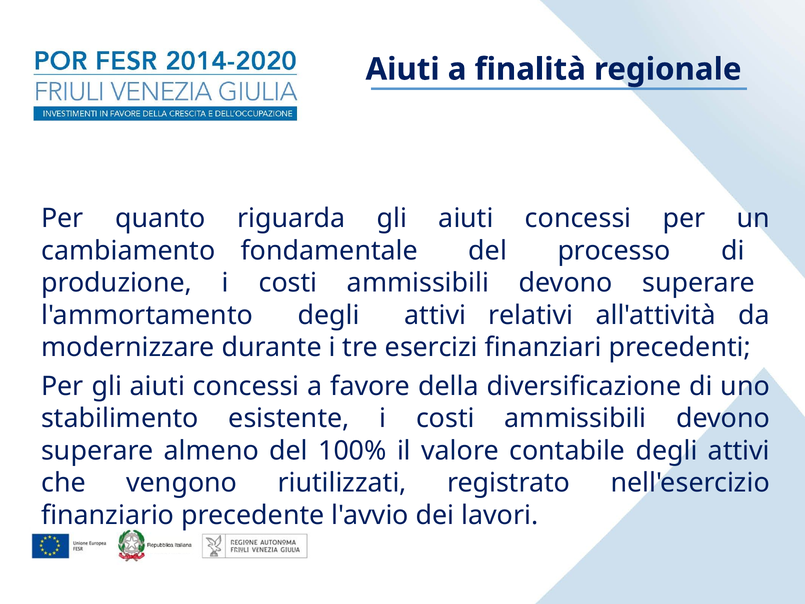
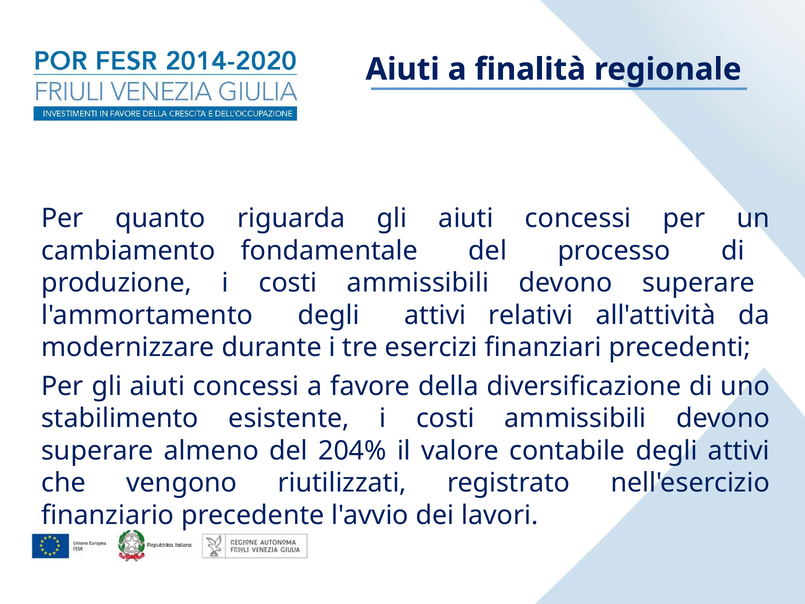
100%: 100% -> 204% (352, 451)
